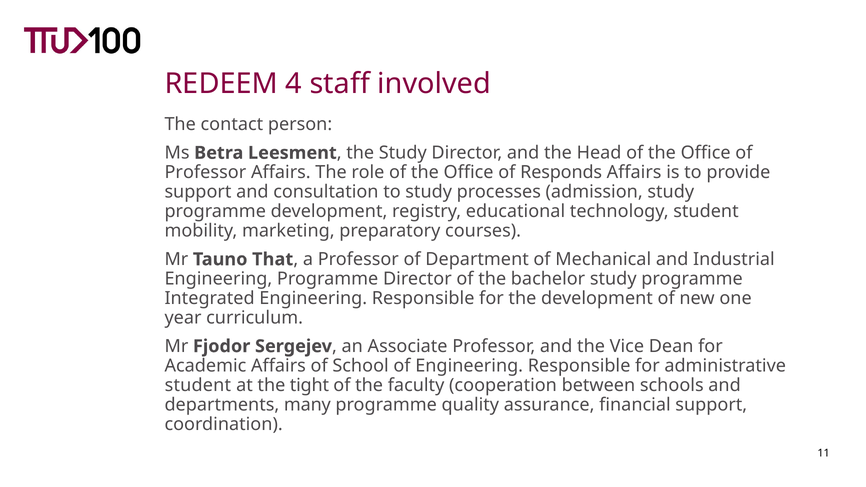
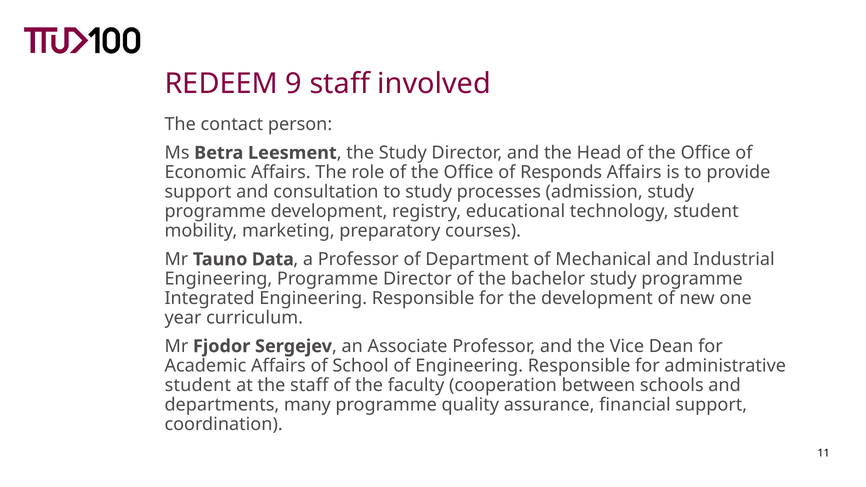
4: 4 -> 9 (294, 84)
Professor: Professor -> Economic (205, 172)
That: That -> Data (273, 259)
the tight: tight -> staff (309, 385)
